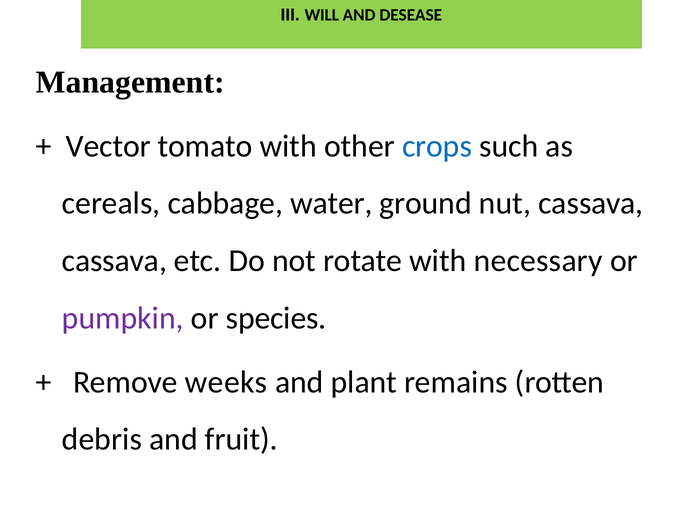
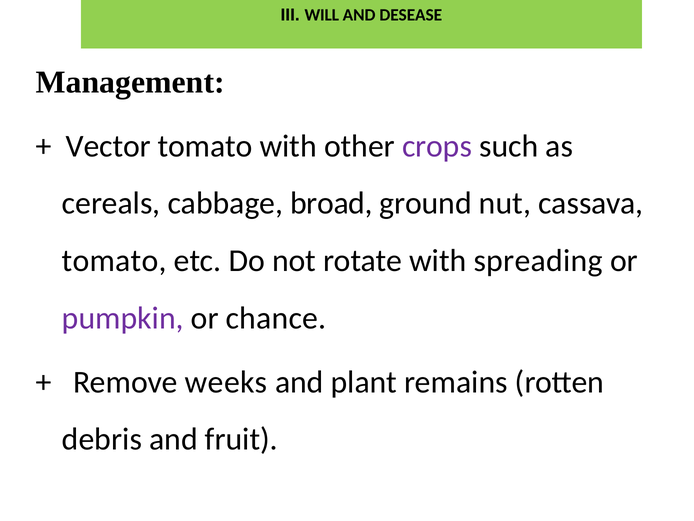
crops colour: blue -> purple (437, 146)
water: water -> broad (331, 203)
cassava: cassava -> tomato (114, 261)
necessary: necessary -> spreading (538, 261)
species: species -> chance (276, 318)
